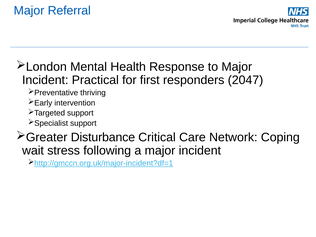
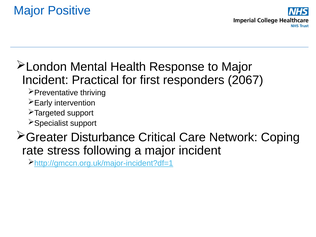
Referral: Referral -> Positive (69, 11)
2047: 2047 -> 2067 (246, 80)
wait: wait -> rate (33, 151)
